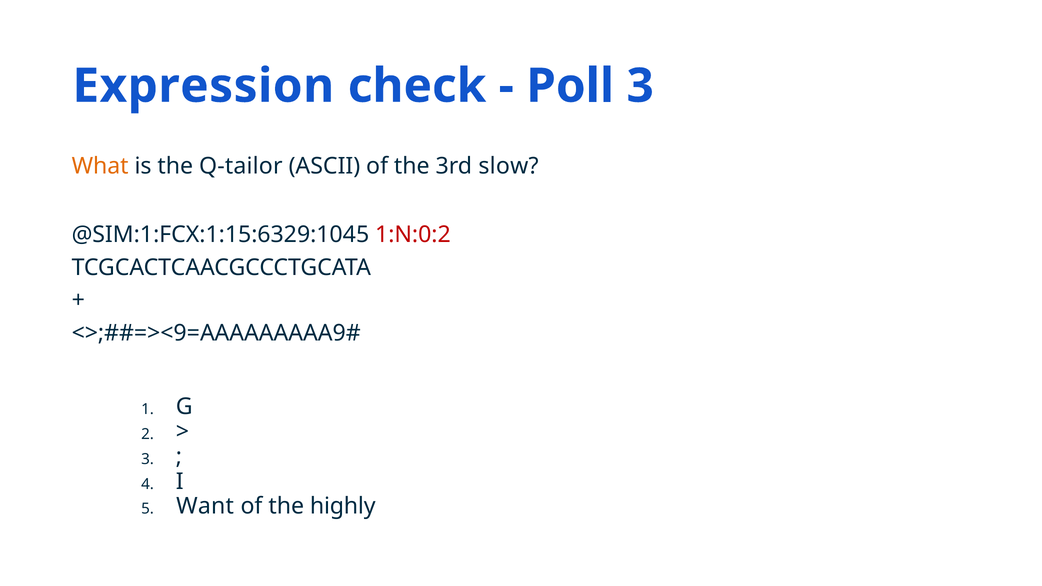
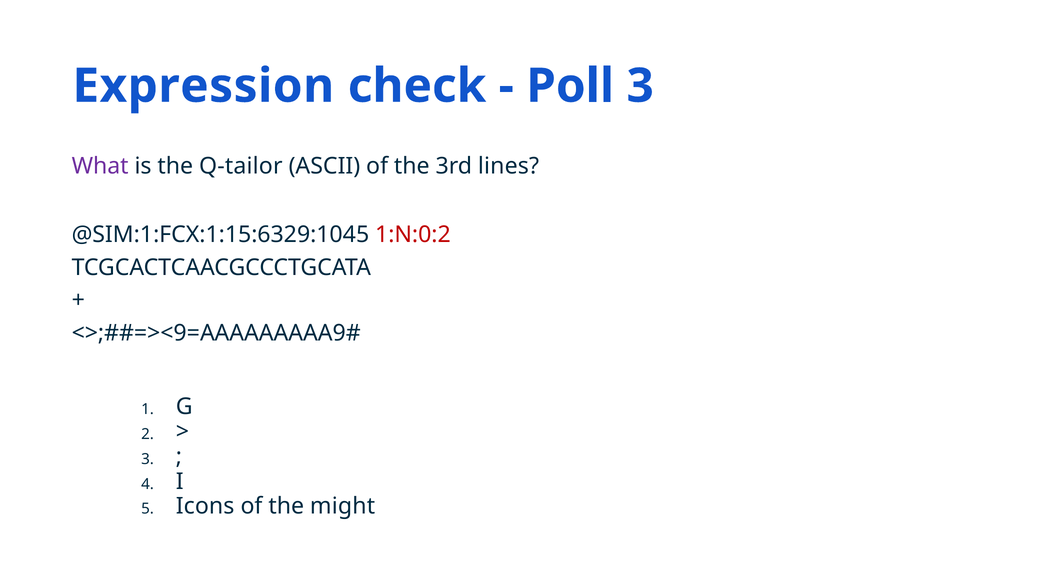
What colour: orange -> purple (100, 166)
slow: slow -> lines (509, 166)
Want: Want -> Icons (205, 506)
highly: highly -> might (343, 506)
